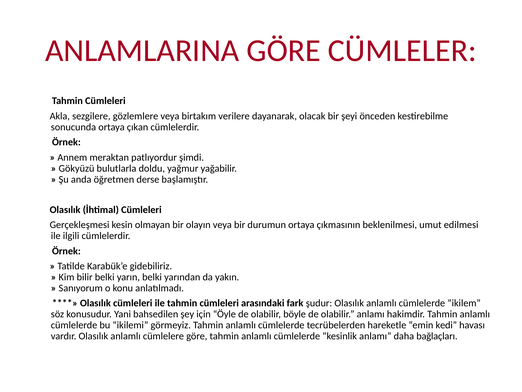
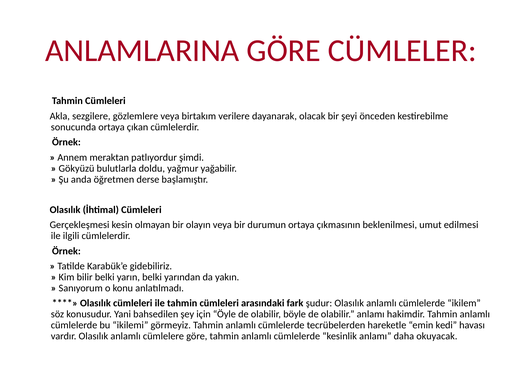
bağlaçları: bağlaçları -> okuyacak (437, 336)
